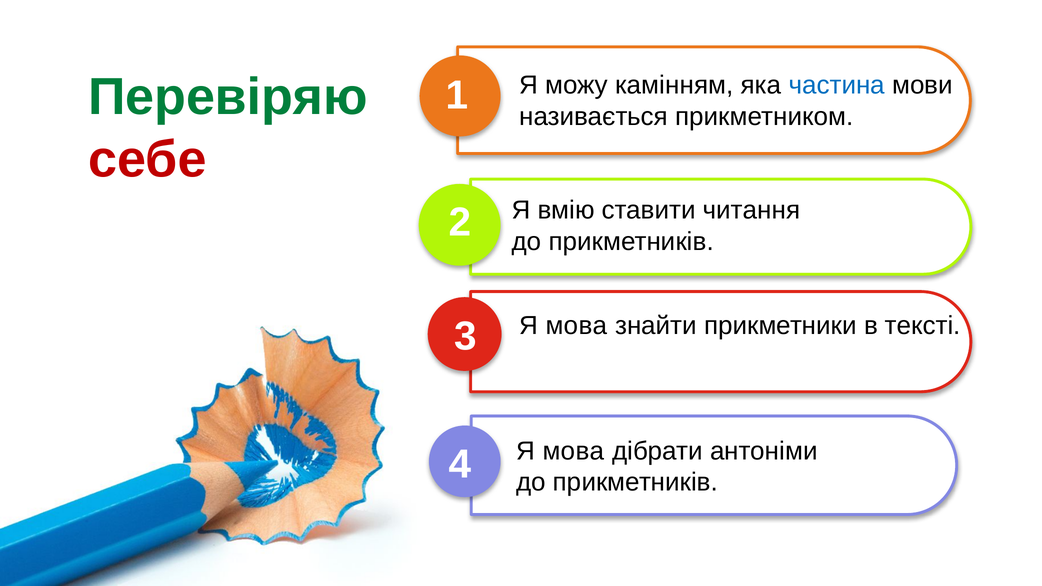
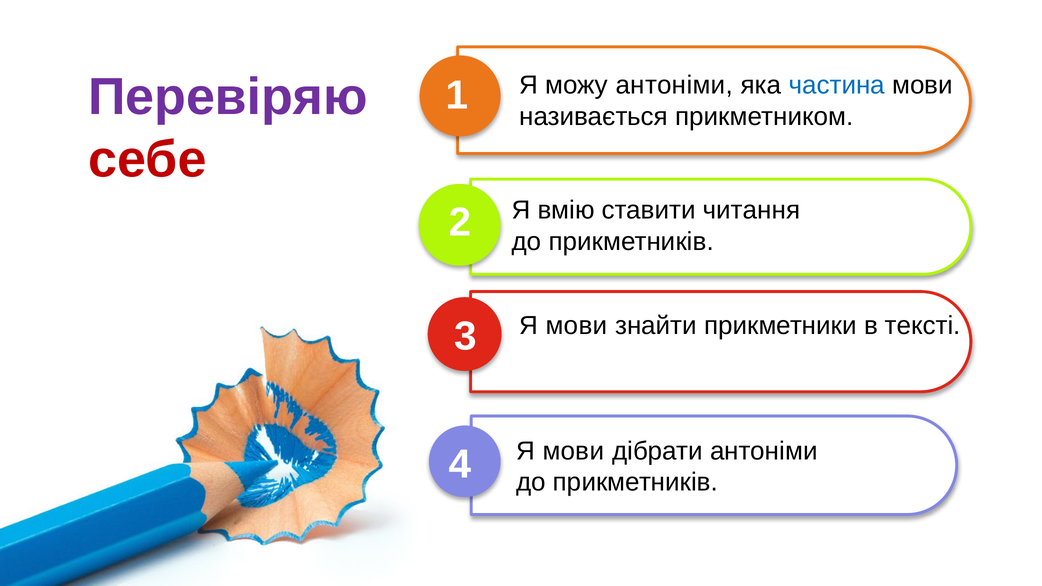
Перевіряю colour: green -> purple (228, 97)
можу камінням: камінням -> антоніми (674, 85)
мова: мова -> мови (576, 326)
мова: мова -> мови (573, 451)
